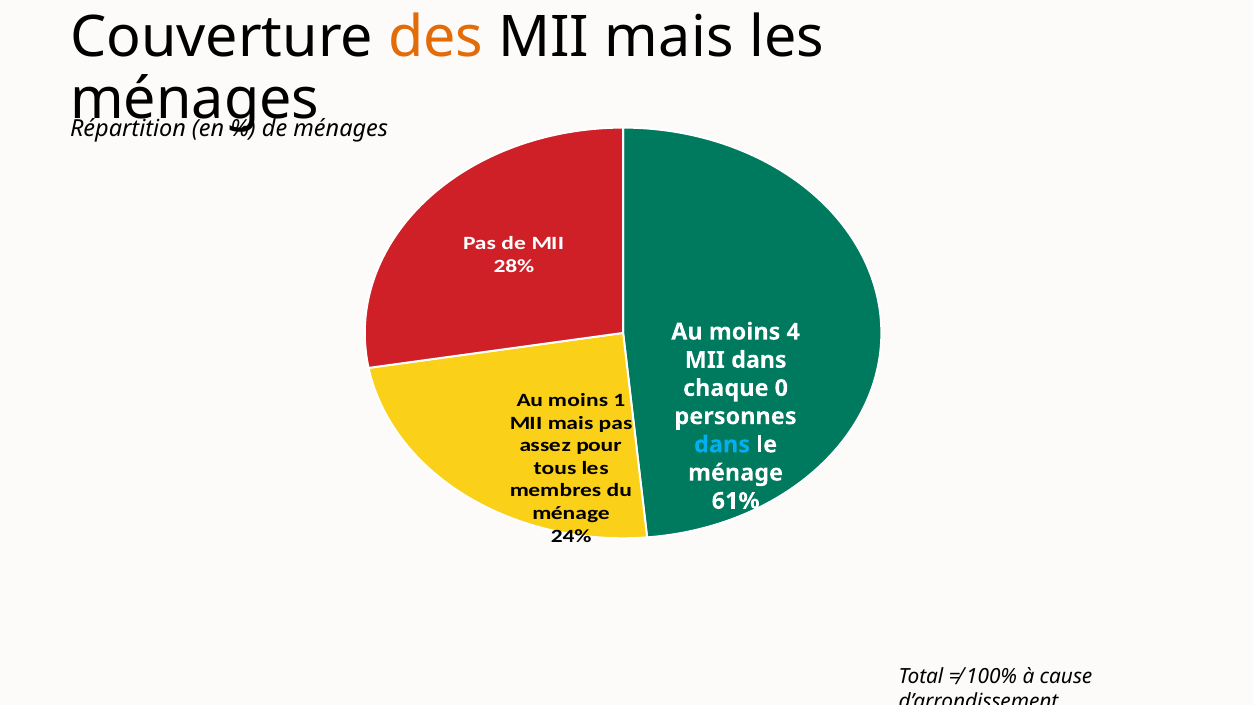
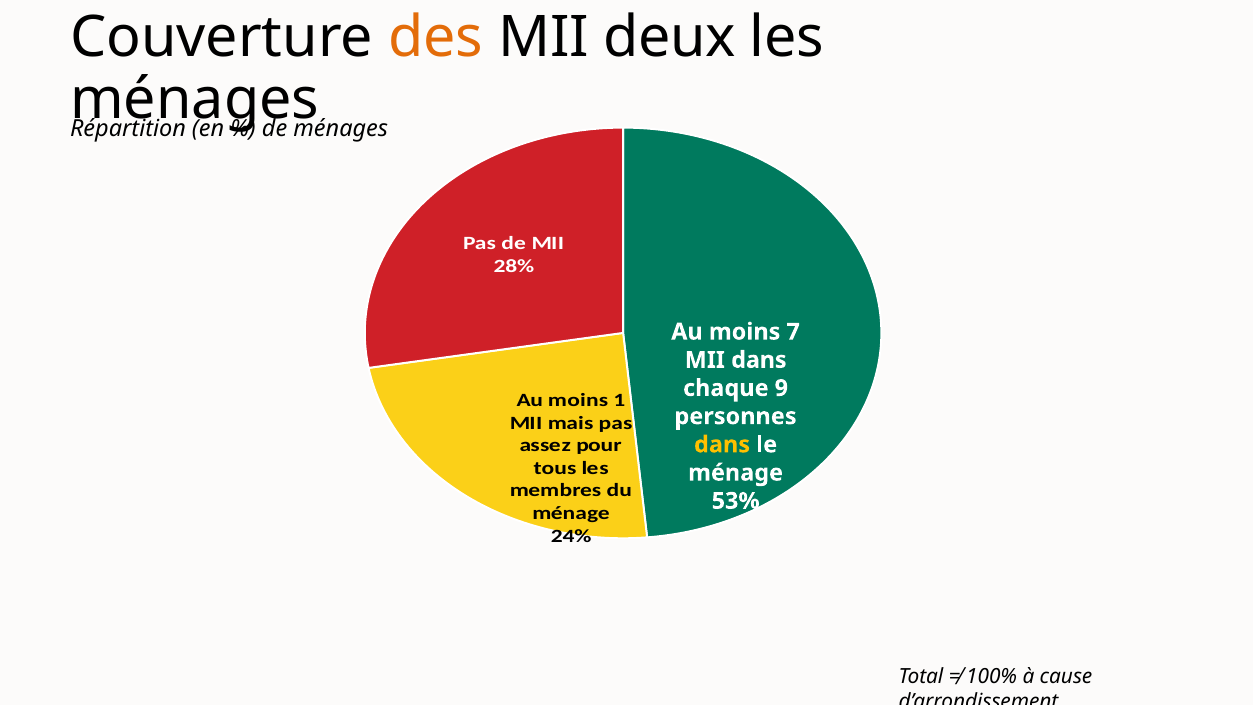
mais: mais -> deux (670, 38)
4: 4 -> 7 (793, 332)
0: 0 -> 9 (781, 388)
dans colour: light blue -> yellow (722, 445)
61%: 61% -> 53% (736, 501)
